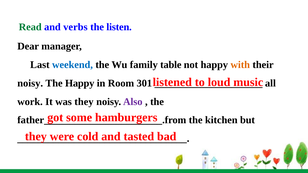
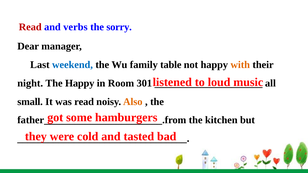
Read colour: green -> red (30, 27)
listen: listen -> sorry (119, 27)
noisy: noisy -> night (30, 83)
work: work -> small (30, 102)
was they: they -> read (84, 102)
Also colour: purple -> orange (133, 102)
